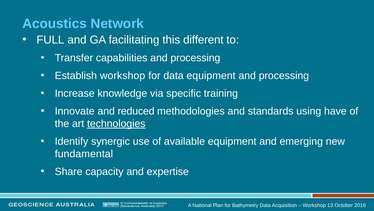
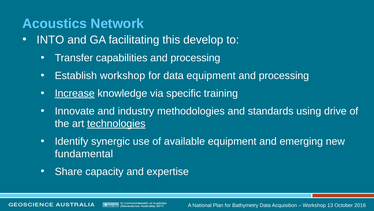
FULL: FULL -> INTO (50, 40)
different: different -> develop (203, 40)
Increase underline: none -> present (75, 93)
reduced: reduced -> industry (136, 111)
have: have -> drive (335, 111)
